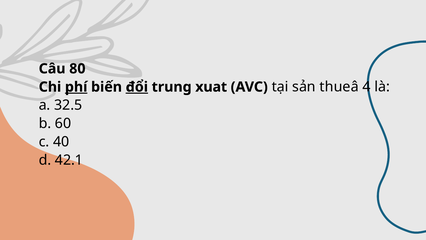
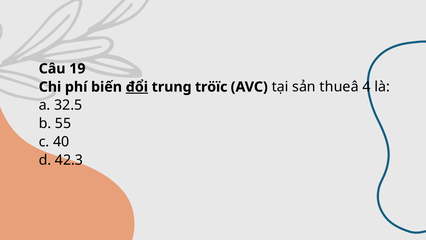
80: 80 -> 19 (77, 69)
phí underline: present -> none (76, 87)
xuat: xuat -> tröïc (211, 87)
60: 60 -> 55 (63, 123)
42.1: 42.1 -> 42.3 (69, 160)
